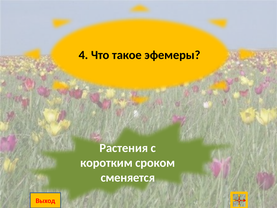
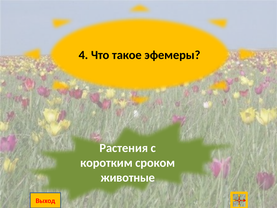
сменяется: сменяется -> животные (128, 177)
